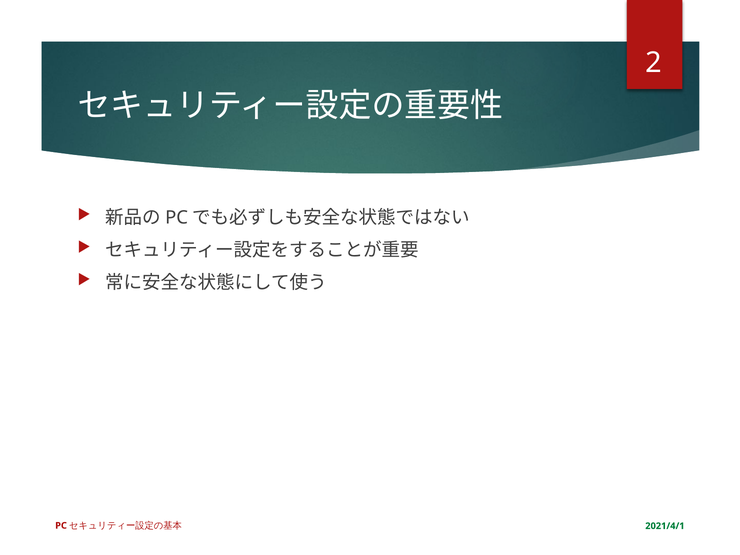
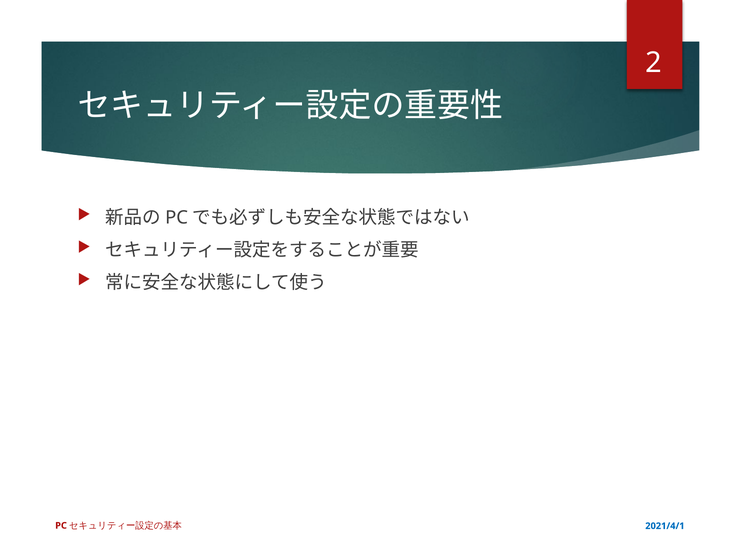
2021/4/1 colour: green -> blue (665, 526)
